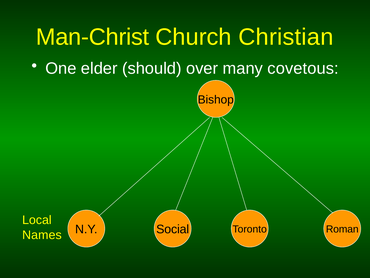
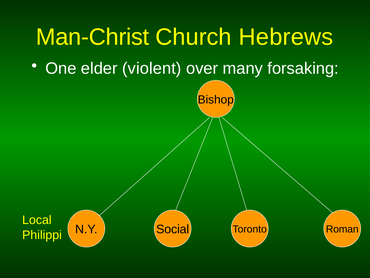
Christian: Christian -> Hebrews (286, 37)
should: should -> violent (152, 68)
covetous: covetous -> forsaking (303, 68)
Names: Names -> Philippi (42, 235)
